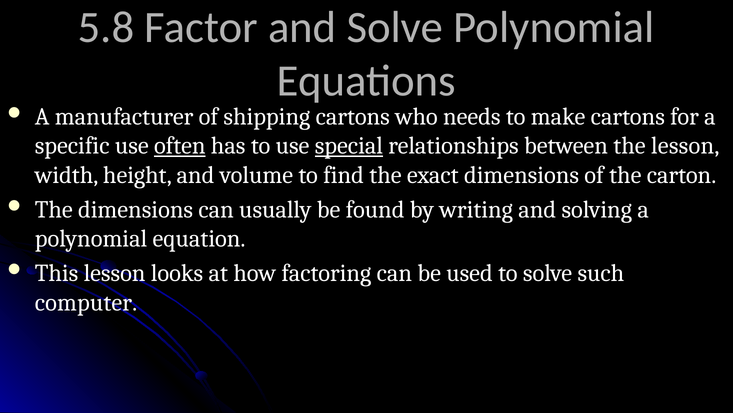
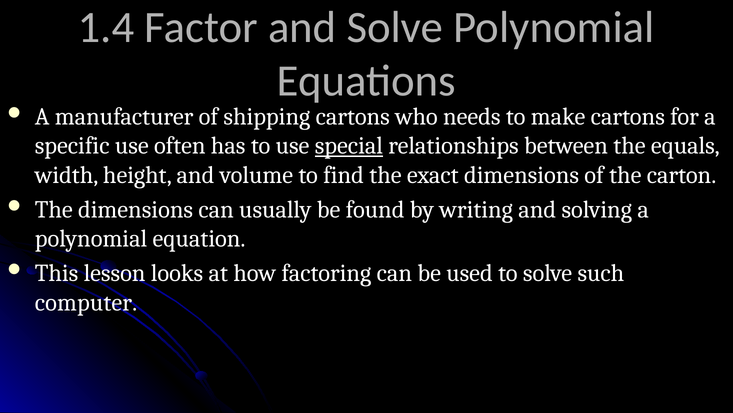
5.8: 5.8 -> 1.4 (106, 27)
often underline: present -> none (180, 146)
the lesson: lesson -> equals (685, 146)
